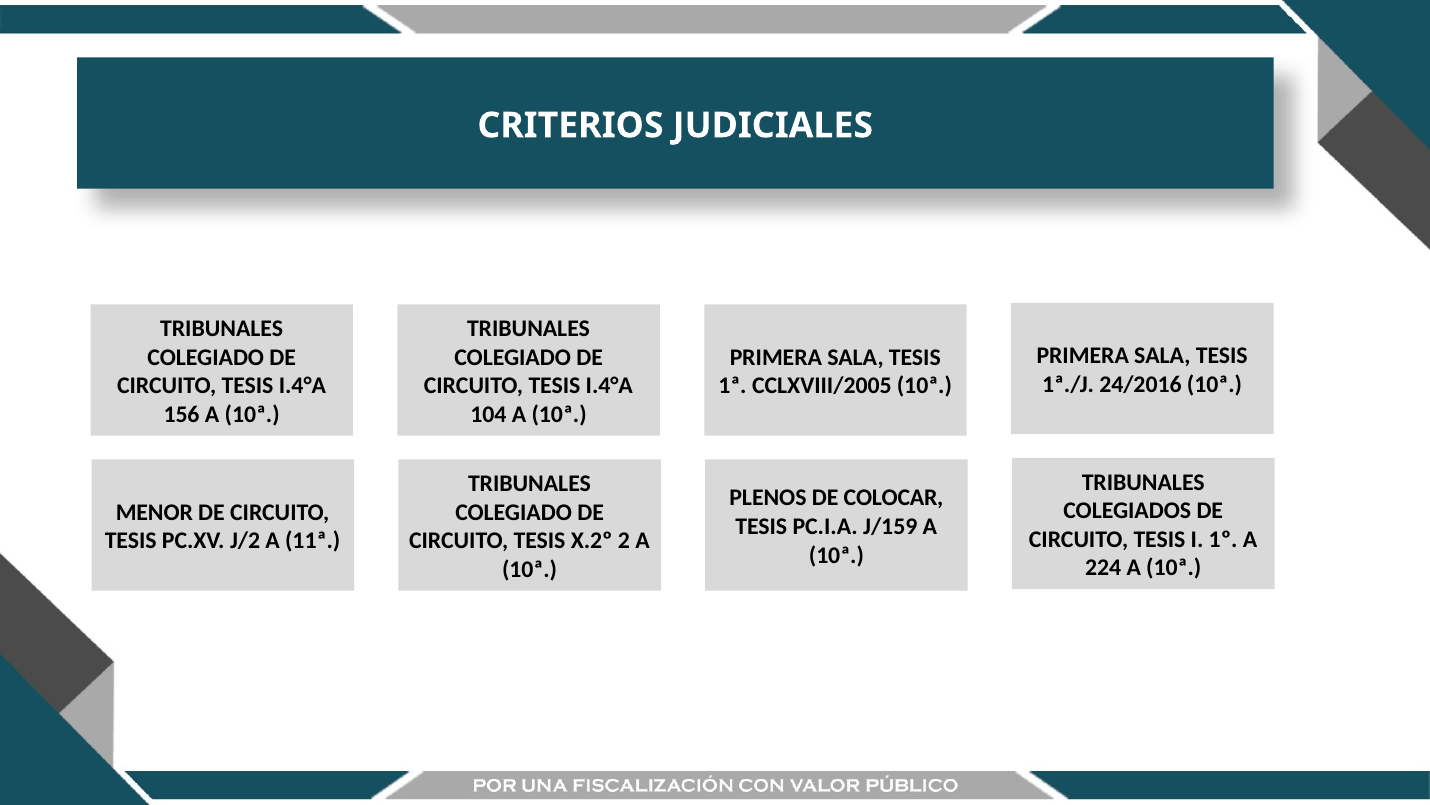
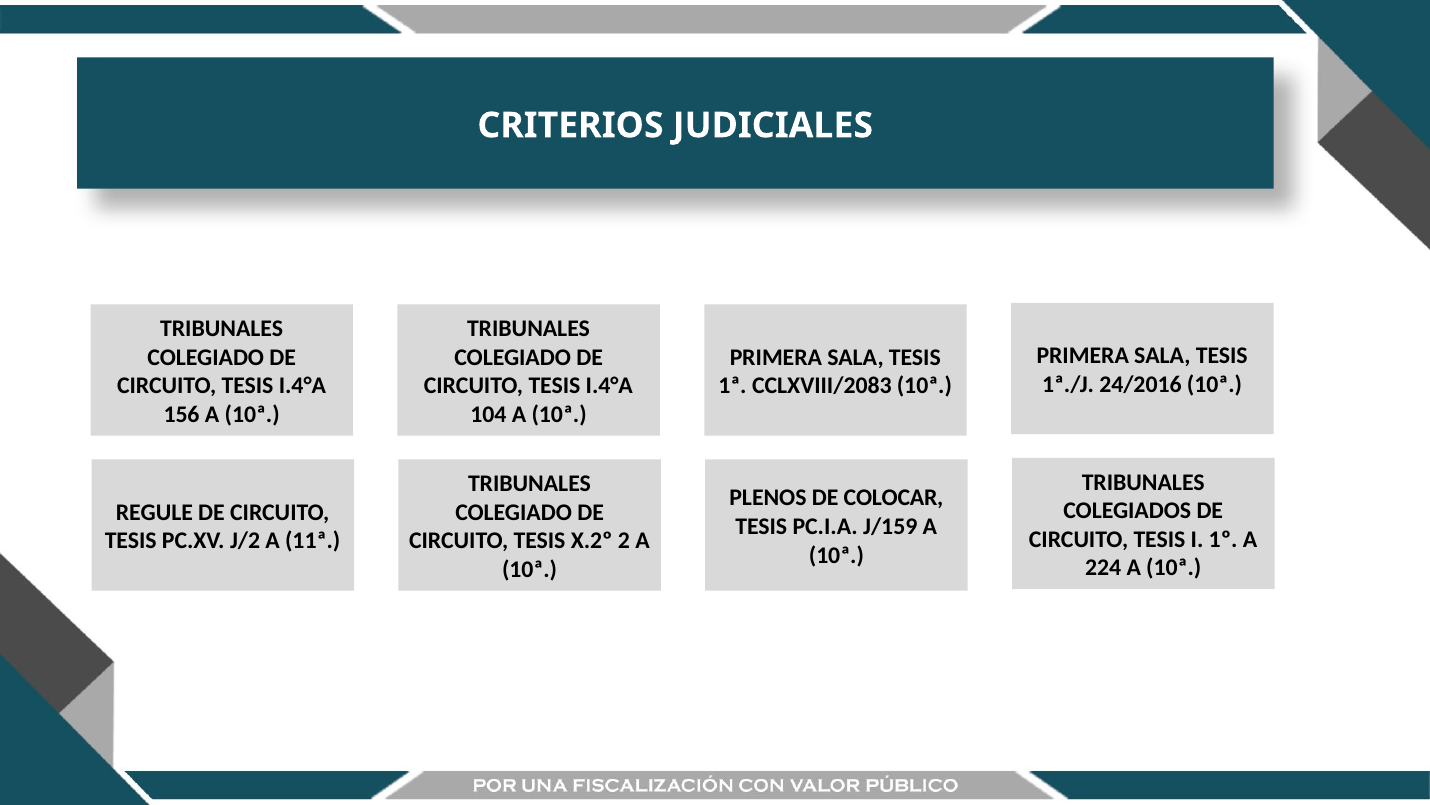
CCLXVIII/2005: CCLXVIII/2005 -> CCLXVIII/2083 (822, 386)
MENOR: MENOR -> REGULE (154, 512)
